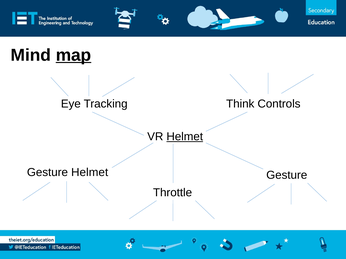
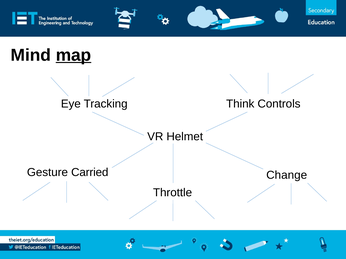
Helmet underline: present -> none (185, 137)
Gesture Helmet: Helmet -> Carried (90, 173)
Gesture: Gesture -> Change (287, 175)
